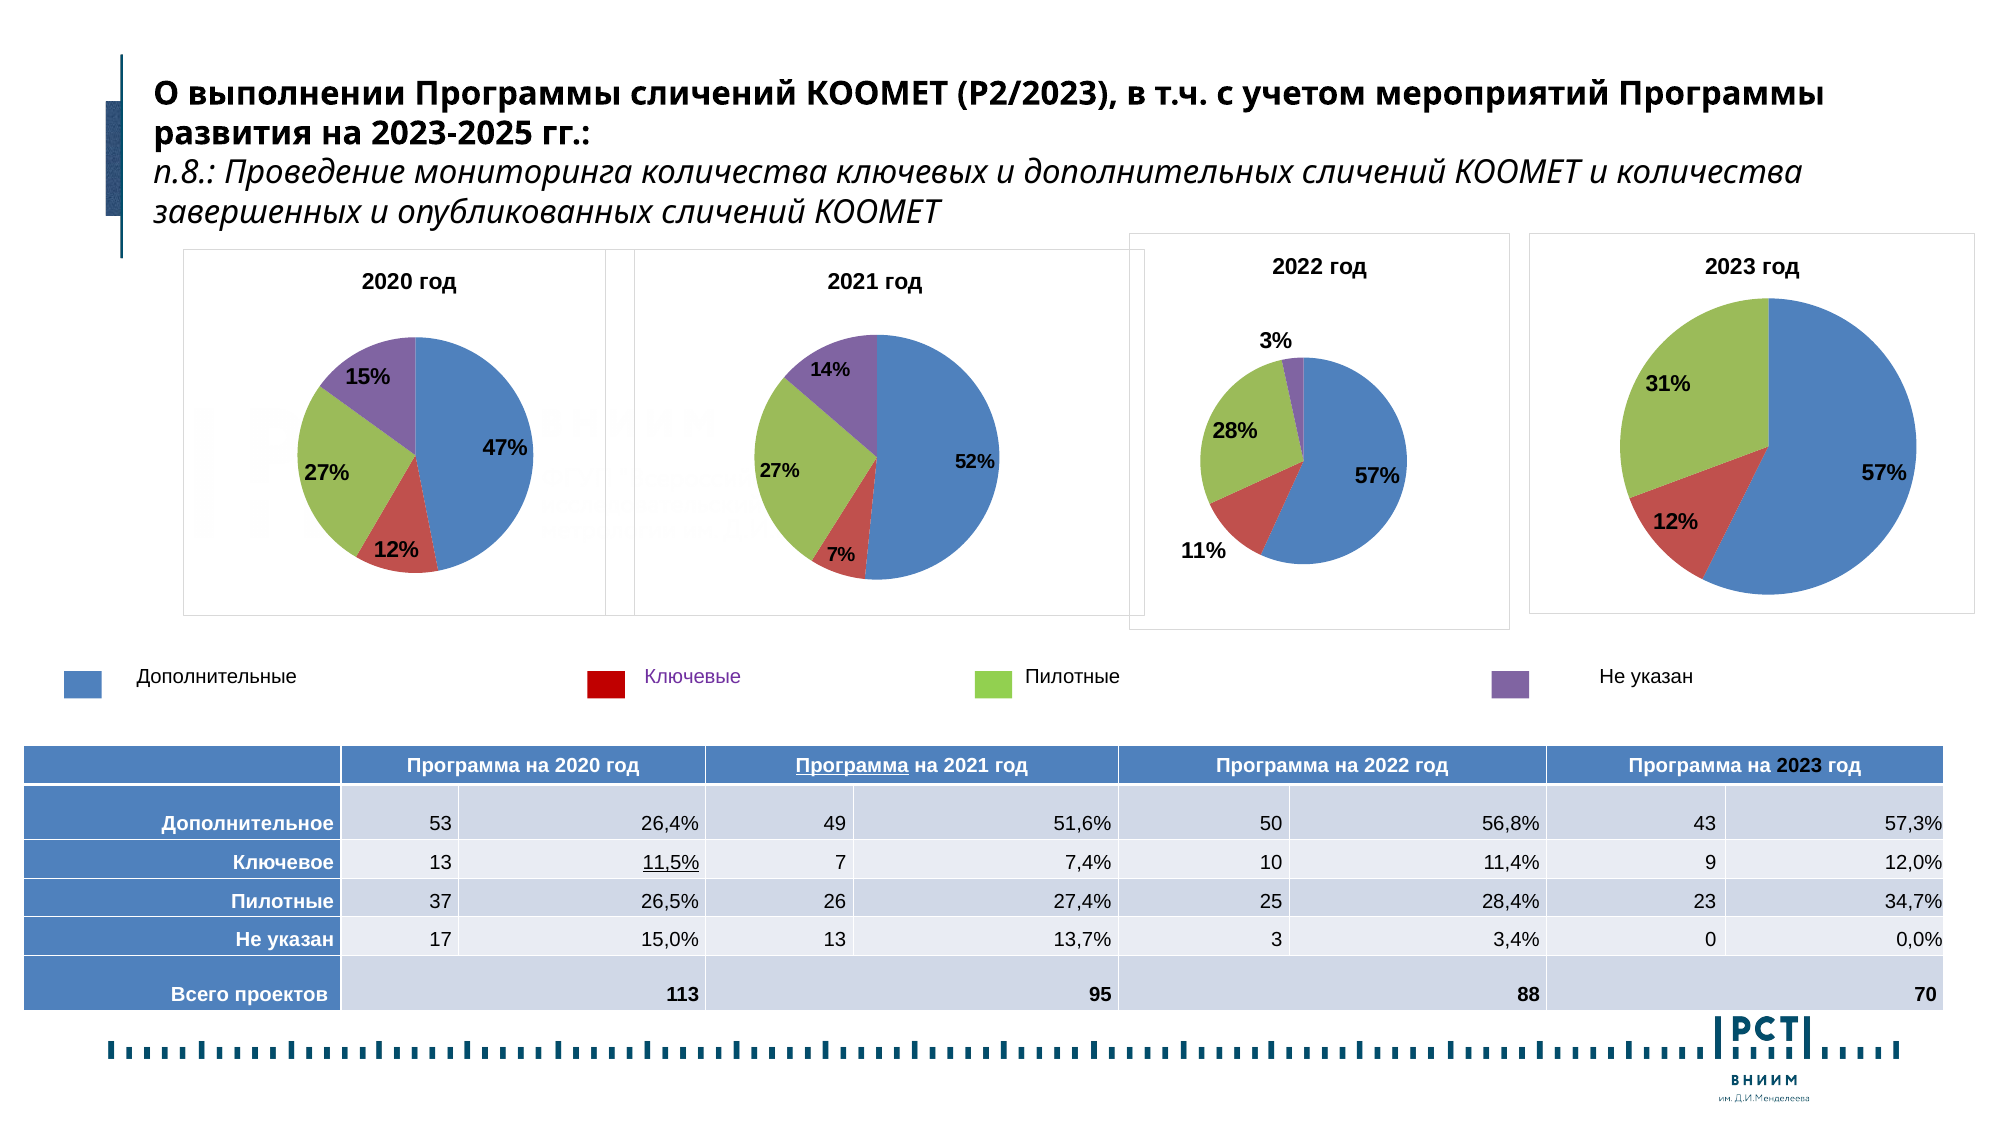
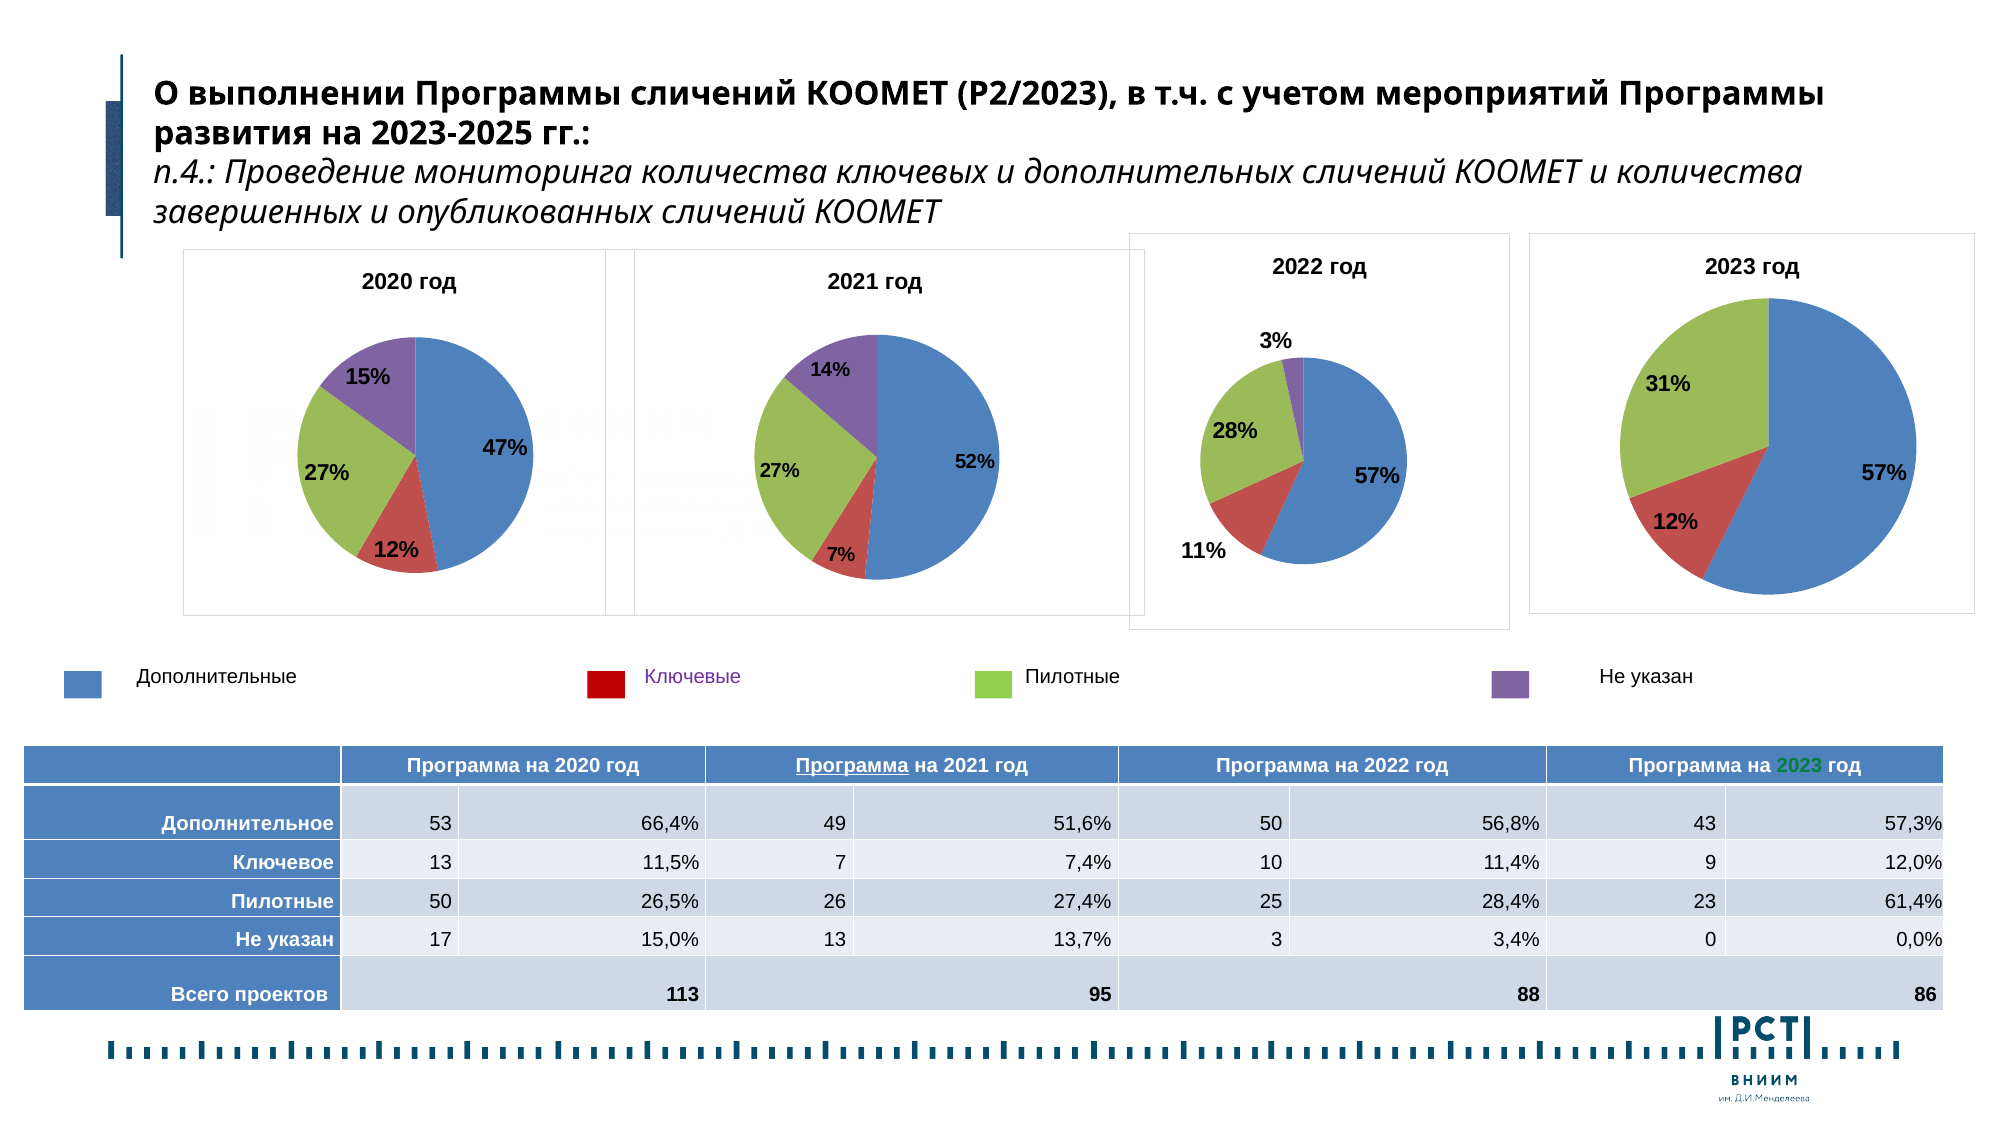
п.8: п.8 -> п.4 (184, 173)
2023 colour: black -> green (1799, 765)
26,4%: 26,4% -> 66,4% (670, 824)
11,5% underline: present -> none (671, 862)
Пилотные 37: 37 -> 50 (441, 901)
34,7%: 34,7% -> 61,4% (1914, 901)
70: 70 -> 86 (1926, 995)
